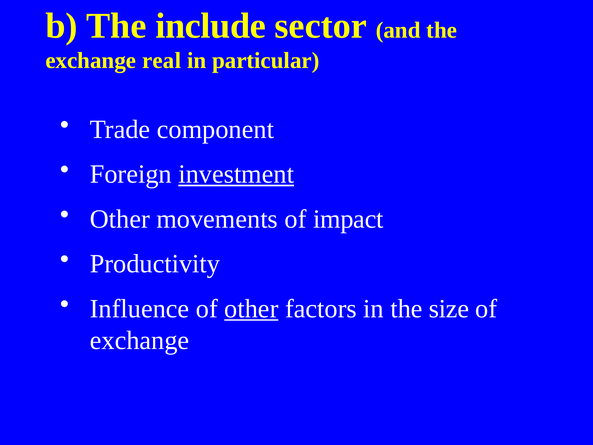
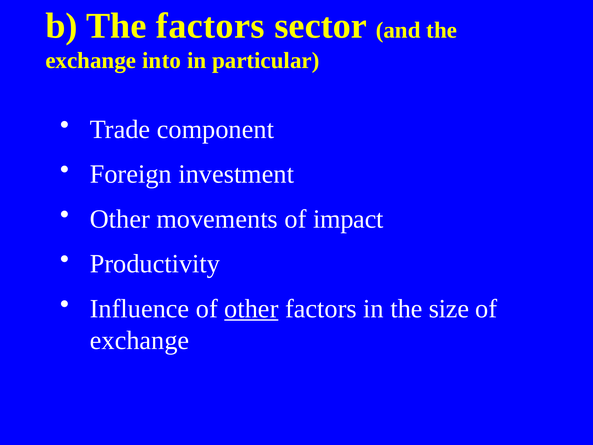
The include: include -> factors (210, 26)
real: real -> into (162, 60)
investment underline: present -> none (236, 174)
